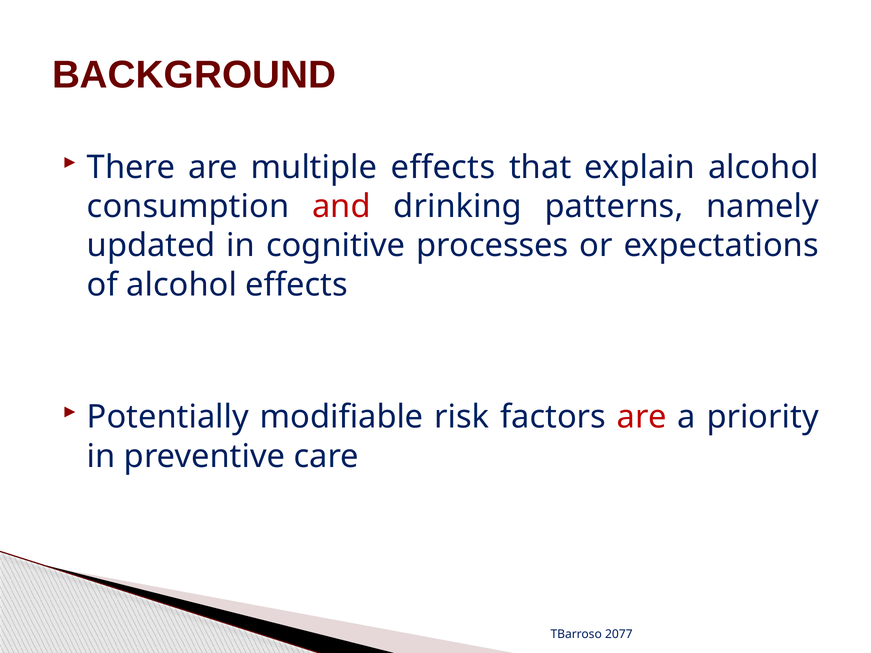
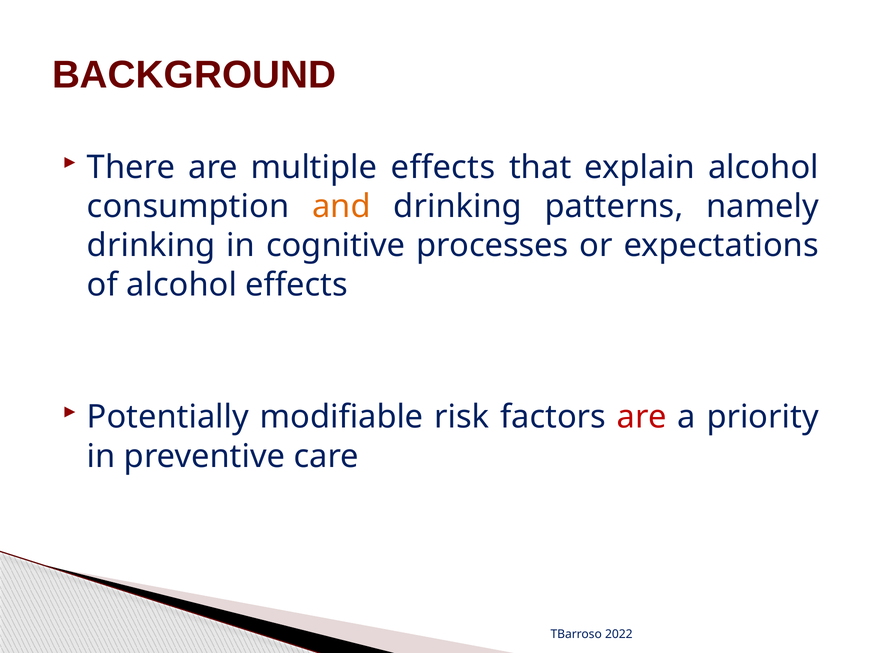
and colour: red -> orange (341, 207)
updated: updated -> drinking (151, 246)
2077: 2077 -> 2022 (619, 634)
